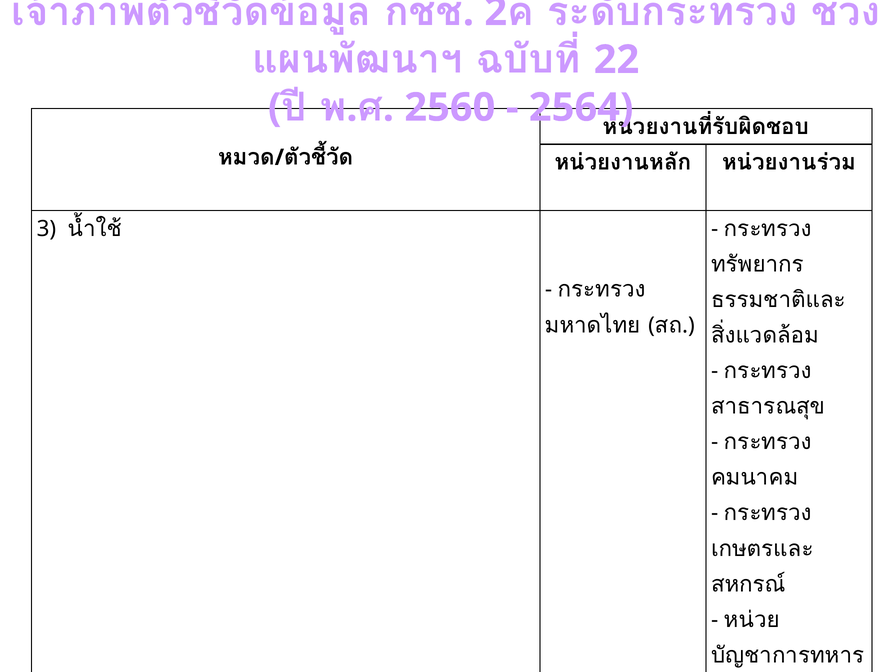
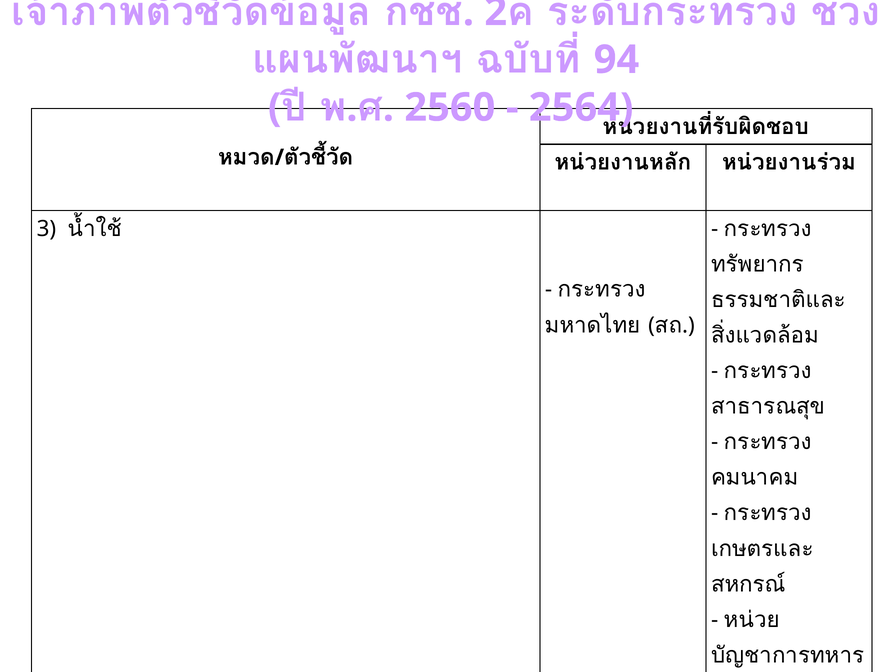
22: 22 -> 94 (617, 60)
